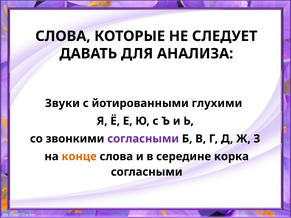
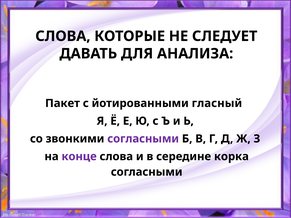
Звуки: Звуки -> Пакет (62, 103)
глухими: глухими -> гласный (217, 103)
конце colour: orange -> purple (79, 157)
